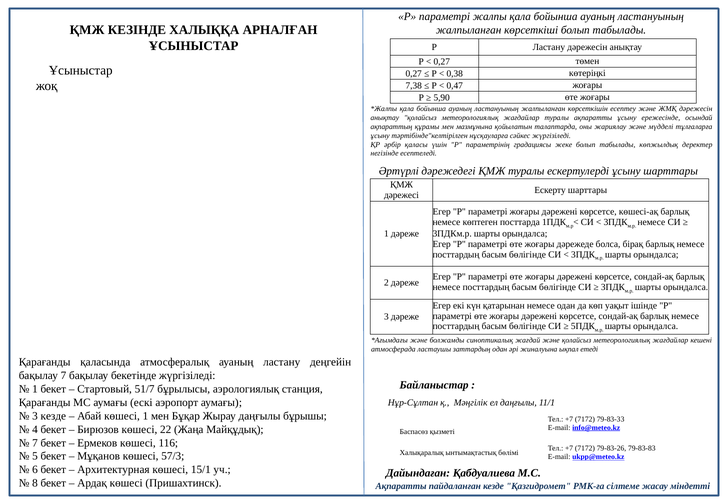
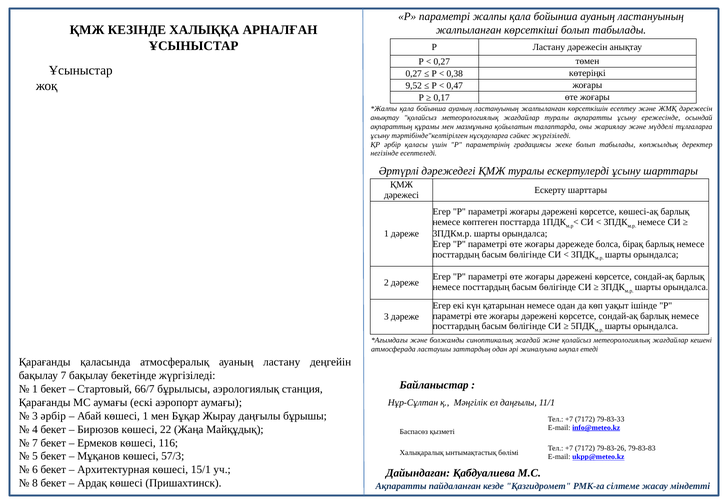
7,38: 7,38 -> 9,52 (414, 86)
5,90: 5,90 -> 0,17 (442, 98)
51/7: 51/7 -> 66/7 (145, 389)
3 кезде: кезде -> әрбір (53, 416)
